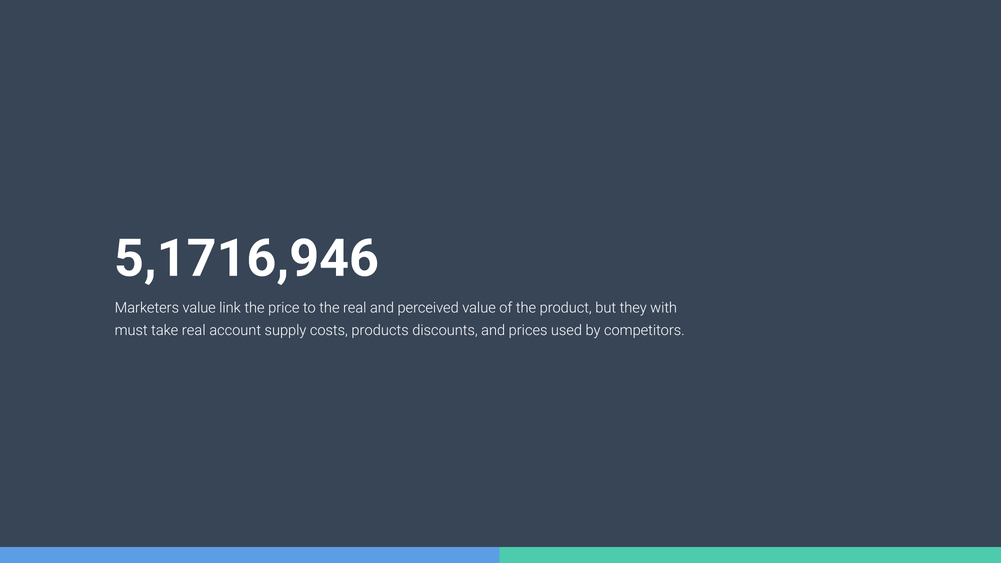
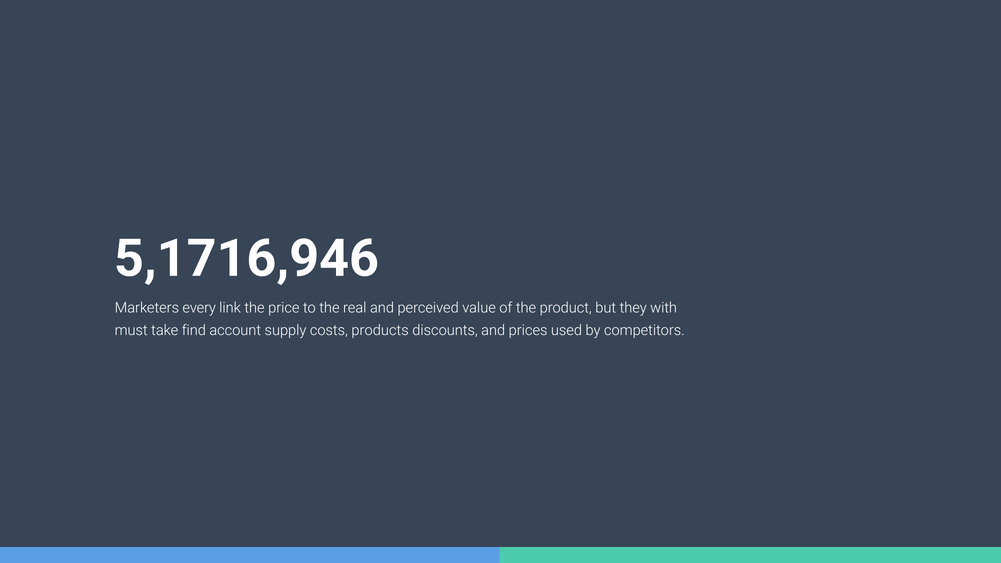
Marketers value: value -> every (199, 308)
take real: real -> find (194, 331)
